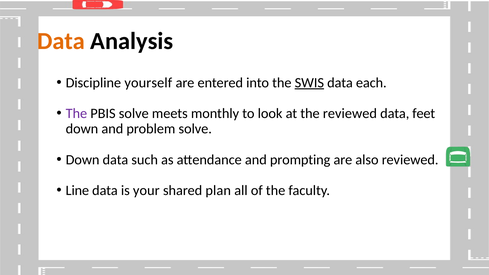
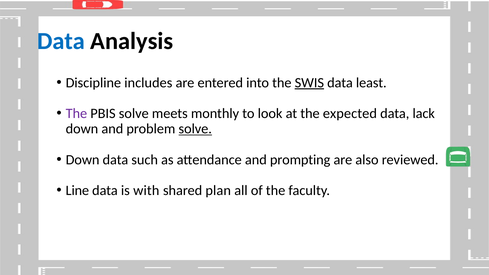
Data colour: orange -> blue (61, 41)
yourself: yourself -> includes (148, 83)
each: each -> least (371, 83)
the reviewed: reviewed -> expected (350, 113)
feet: feet -> lack (424, 113)
solve underline: none -> present (195, 129)
your: your -> with (146, 191)
